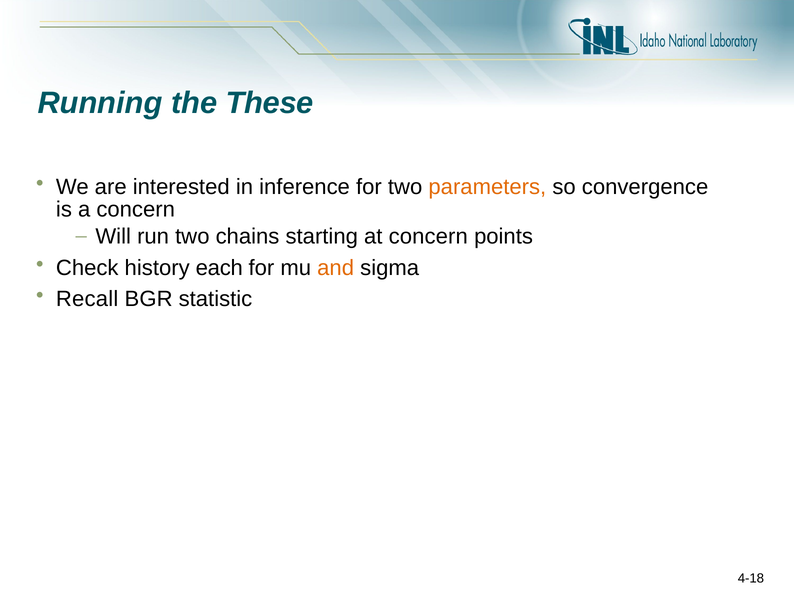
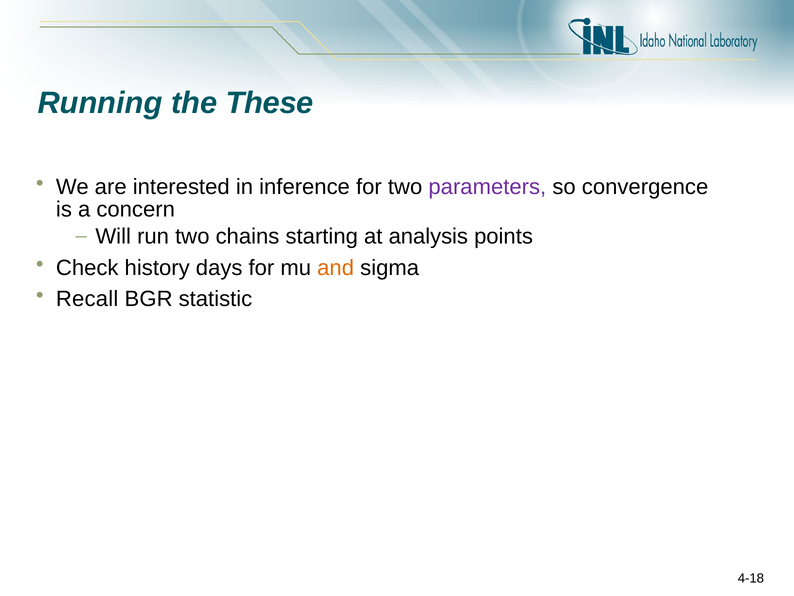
parameters colour: orange -> purple (487, 187)
at concern: concern -> analysis (428, 236)
each: each -> days (219, 268)
